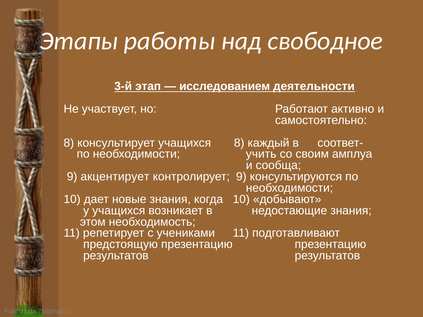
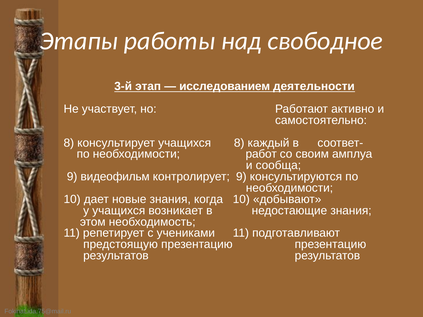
учить: учить -> работ (261, 154)
акцентирует: акцентирует -> видеофильм (115, 177)
